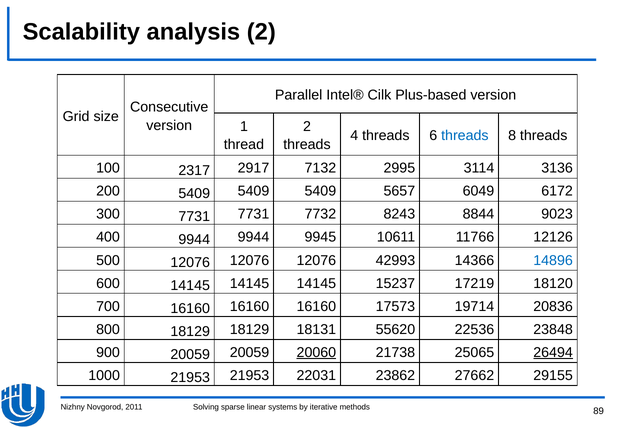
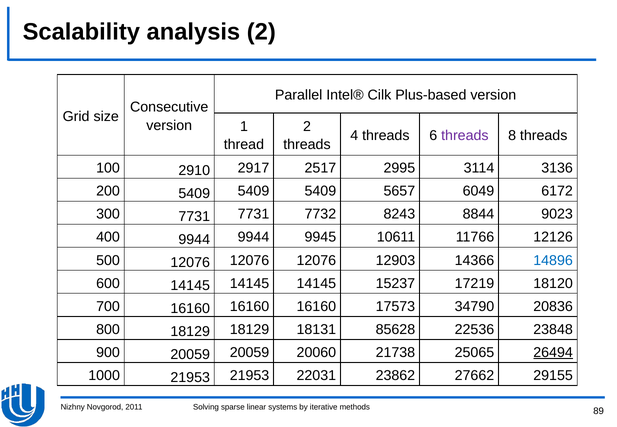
threads colour: blue -> purple (465, 136)
2317: 2317 -> 2910 (194, 171)
7132: 7132 -> 2517 (320, 168)
42993: 42993 -> 12903 (395, 260)
19714: 19714 -> 34790 (474, 306)
55620: 55620 -> 85628 (395, 329)
20060 underline: present -> none (316, 353)
